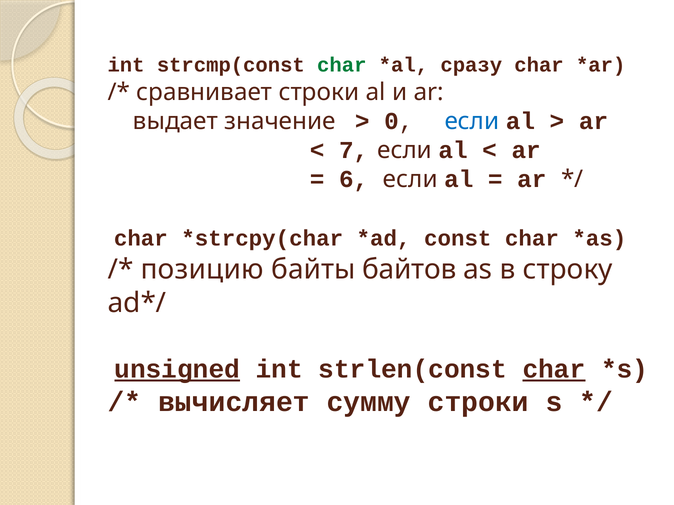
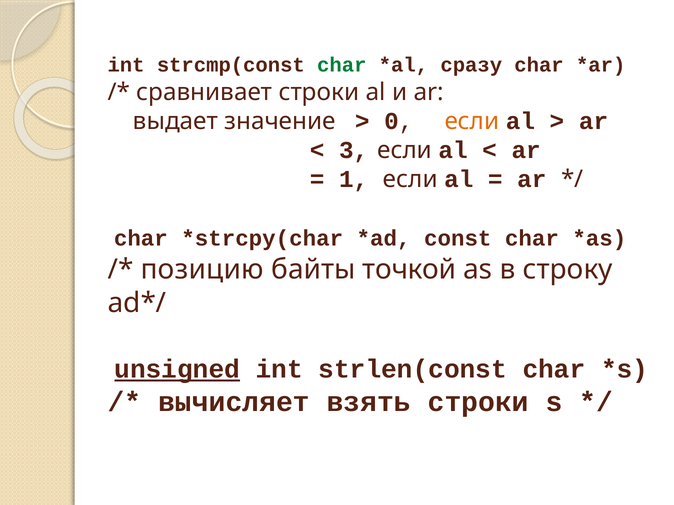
если colour: blue -> orange (472, 121)
7: 7 -> 3 (354, 150)
6: 6 -> 1 (354, 180)
байтов: байтов -> точкой (409, 270)
char underline: present -> none (554, 370)
сумму: сумму -> взять (369, 402)
